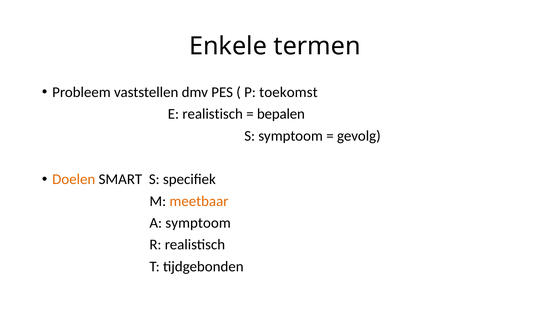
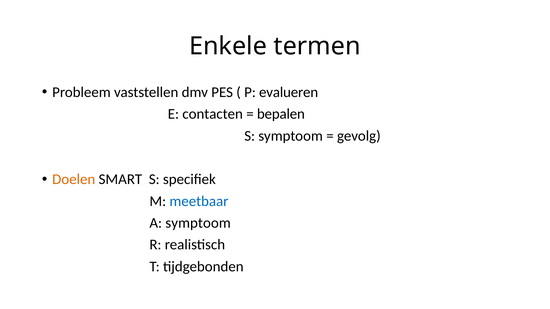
toekomst: toekomst -> evalueren (289, 92)
E realistisch: realistisch -> contacten (213, 114)
meetbaar colour: orange -> blue (199, 201)
